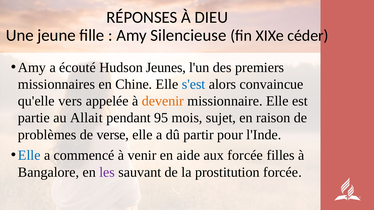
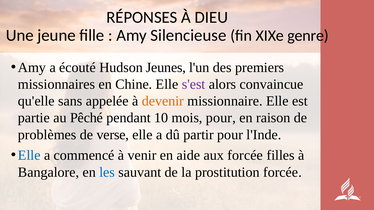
céder: céder -> genre (308, 36)
s'est colour: blue -> purple (194, 84)
vers: vers -> sans (70, 101)
Allait: Allait -> Pêché (87, 118)
95: 95 -> 10 (161, 118)
mois sujet: sujet -> pour (221, 118)
les colour: purple -> blue (107, 172)
